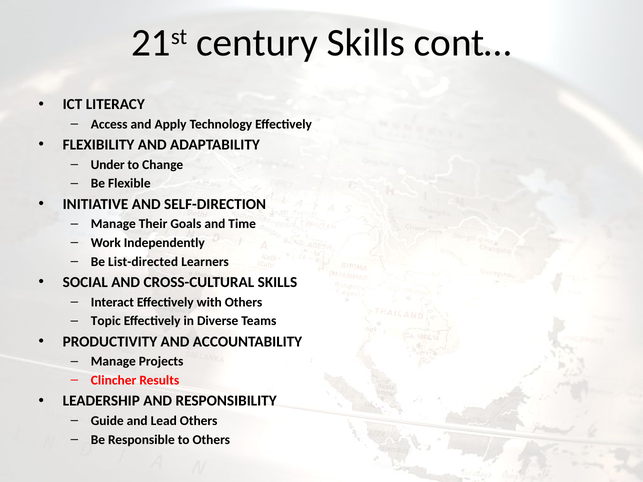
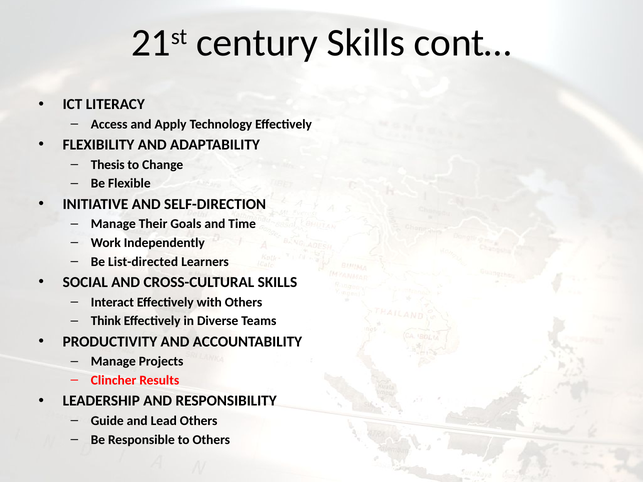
Under: Under -> Thesis (108, 165)
Topic: Topic -> Think (106, 321)
